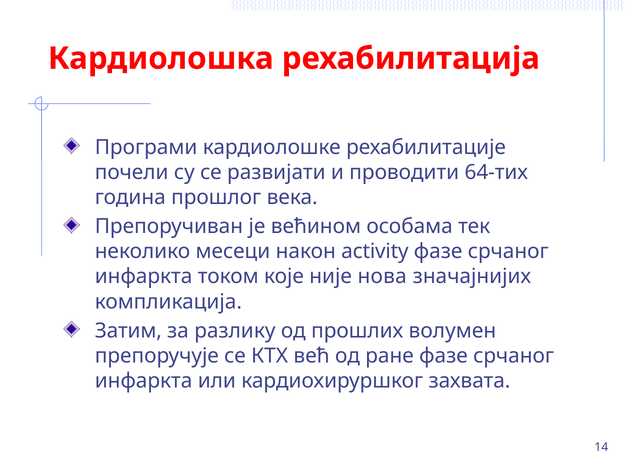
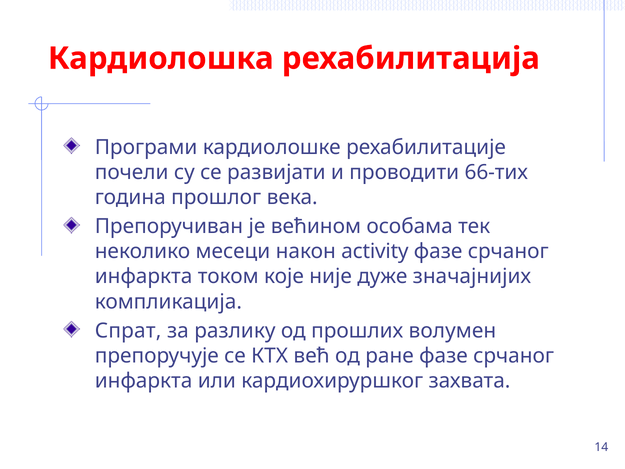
64-тих: 64-тих -> 66-тих (496, 172)
нова: нова -> дуже (382, 276)
Затим: Затим -> Спрат (128, 331)
